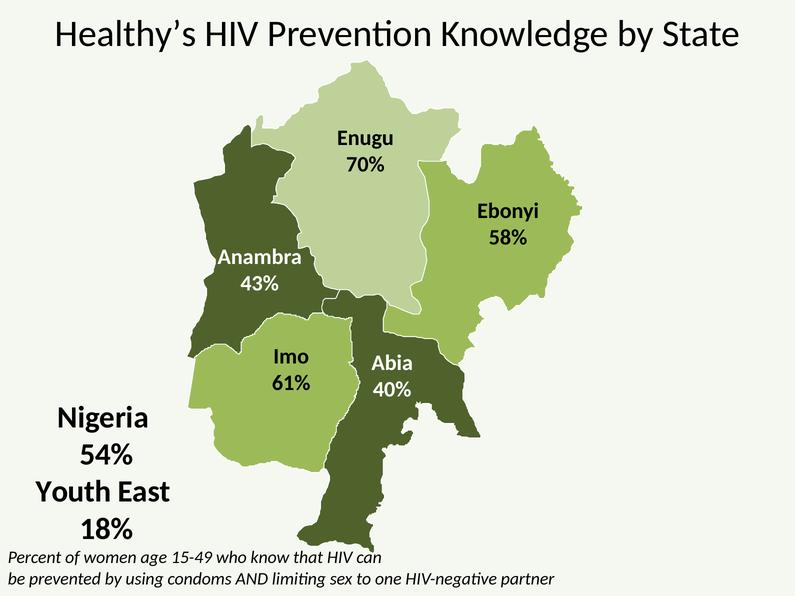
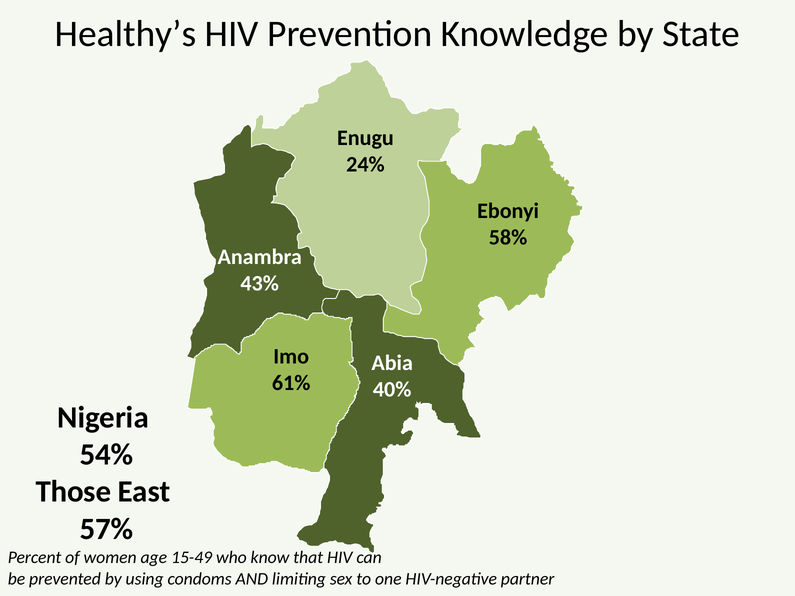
70%: 70% -> 24% (365, 164)
Youth: Youth -> Those (73, 492)
18%: 18% -> 57% (107, 529)
